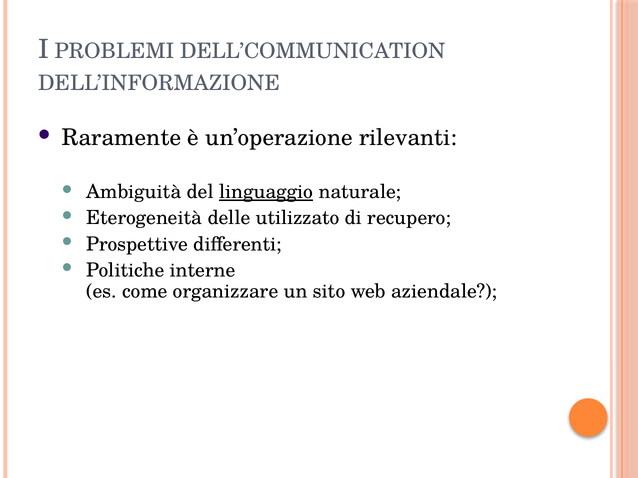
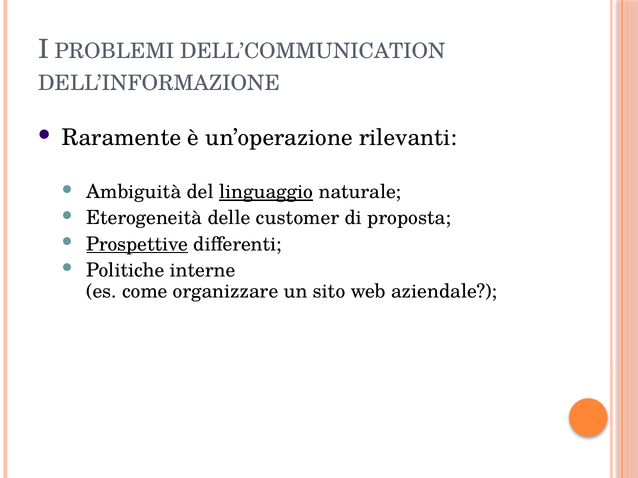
utilizzato: utilizzato -> customer (298, 218)
recupero: recupero -> proposta (409, 218)
Prospettive underline: none -> present (137, 244)
